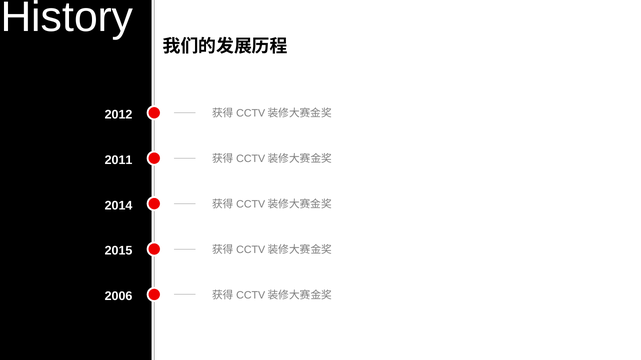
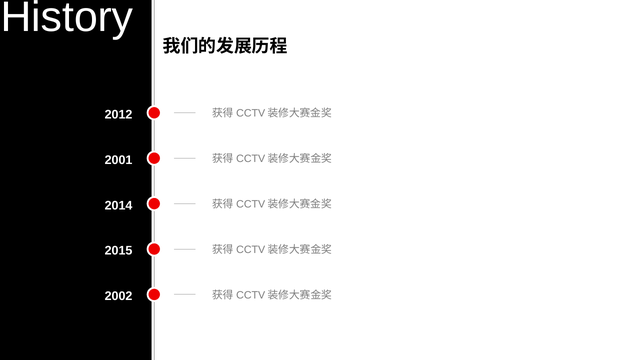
2011: 2011 -> 2001 (119, 160)
2006: 2006 -> 2002 (119, 297)
